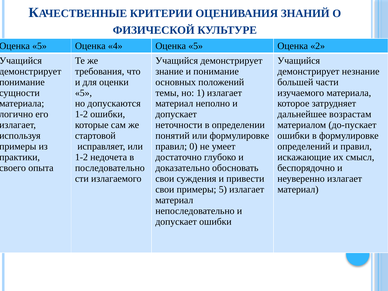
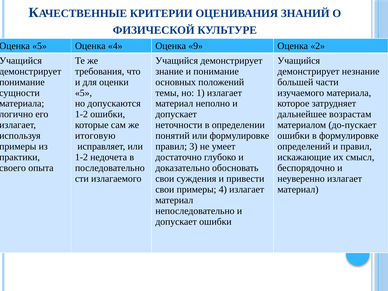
4 Оценка 5: 5 -> 9 (196, 46)
стартовой: стартовой -> итоговую (95, 136)
0: 0 -> 3 (193, 146)
примеры 5: 5 -> 4 (223, 189)
